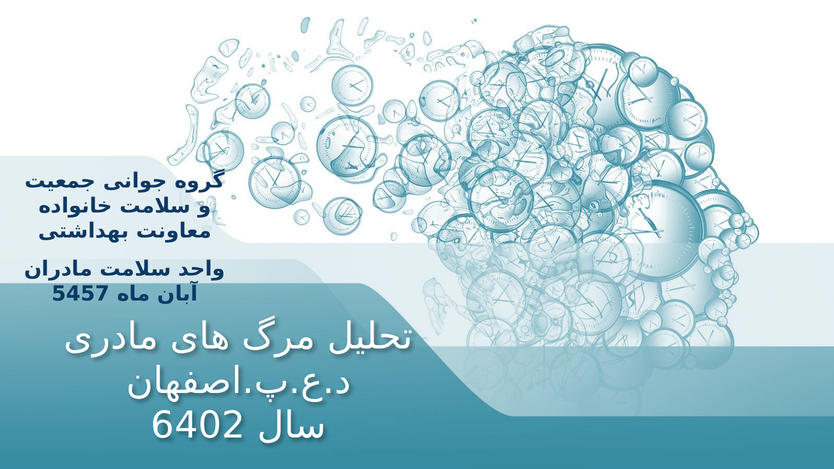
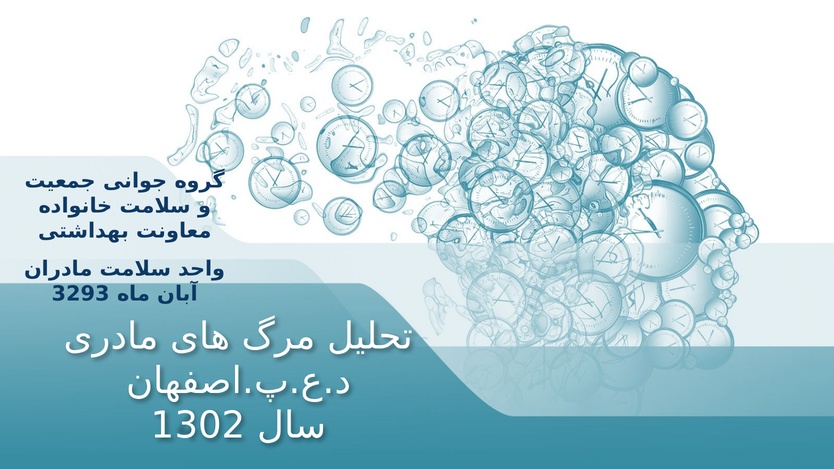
5457: 5457 -> 3293 (81, 294)
6402: 6402 -> 1302 (198, 426)
